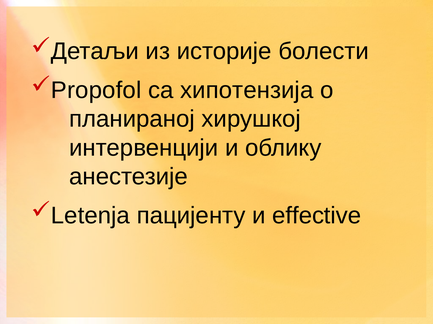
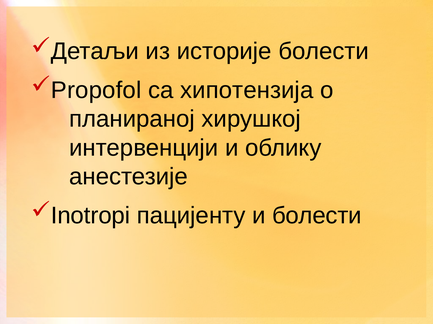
Letenja: Letenja -> Inotropi (91, 216)
и effective: effective -> болести (317, 216)
